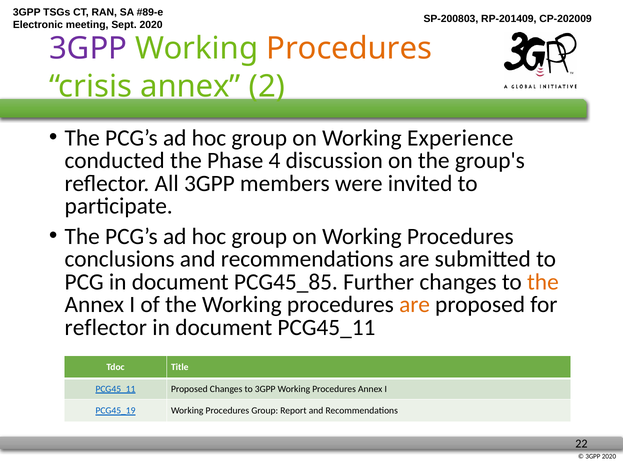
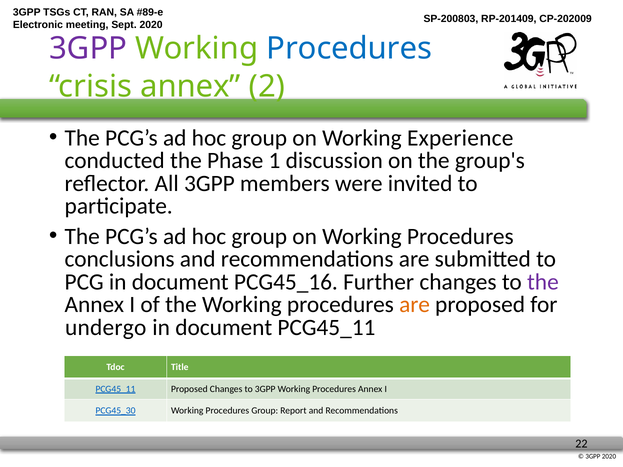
Procedures colour: orange -> blue (349, 48)
4: 4 -> 1 (275, 161)
PCG45_85: PCG45_85 -> PCG45_16 (286, 282)
the colour: orange -> purple (543, 282)
reflector: reflector -> undergo (106, 328)
PCG45_19: PCG45_19 -> PCG45_30 (115, 411)
